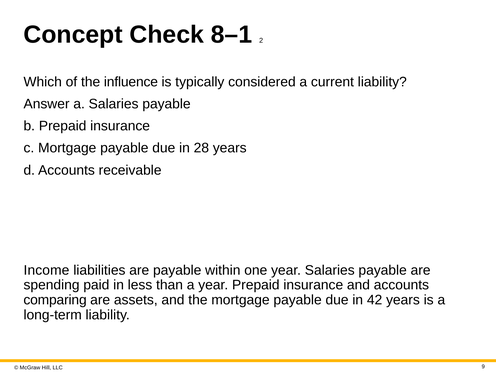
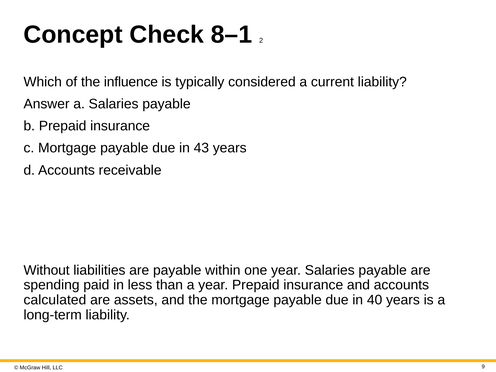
28: 28 -> 43 (201, 148)
Income: Income -> Without (47, 270)
comparing: comparing -> calculated (55, 300)
42: 42 -> 40 (375, 300)
